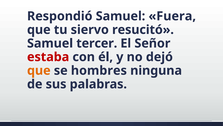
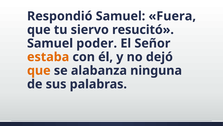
tercer: tercer -> poder (97, 43)
estaba colour: red -> orange (48, 57)
hombres: hombres -> alabanza (99, 70)
